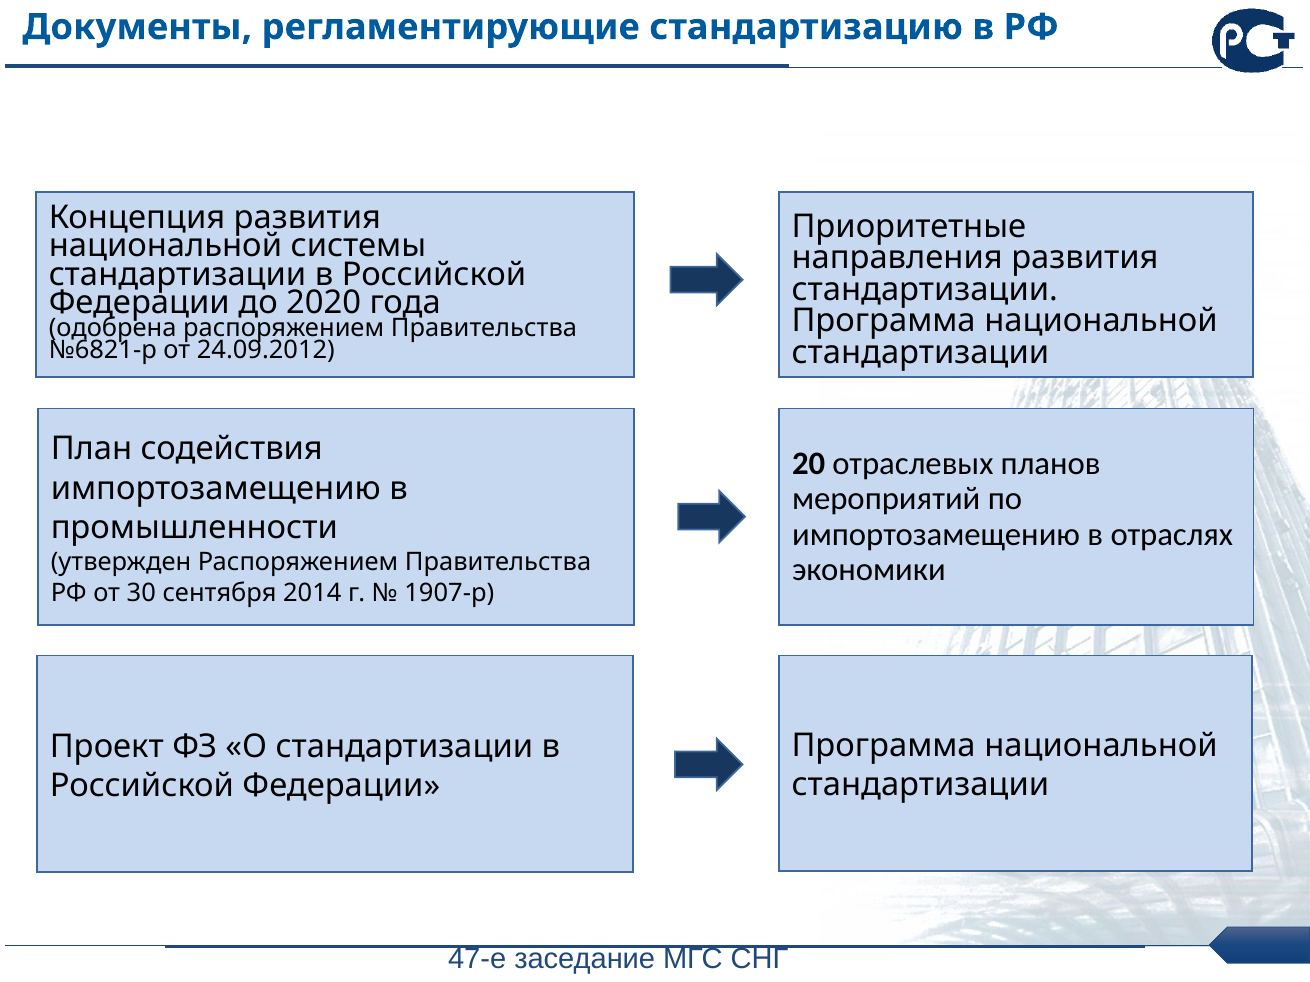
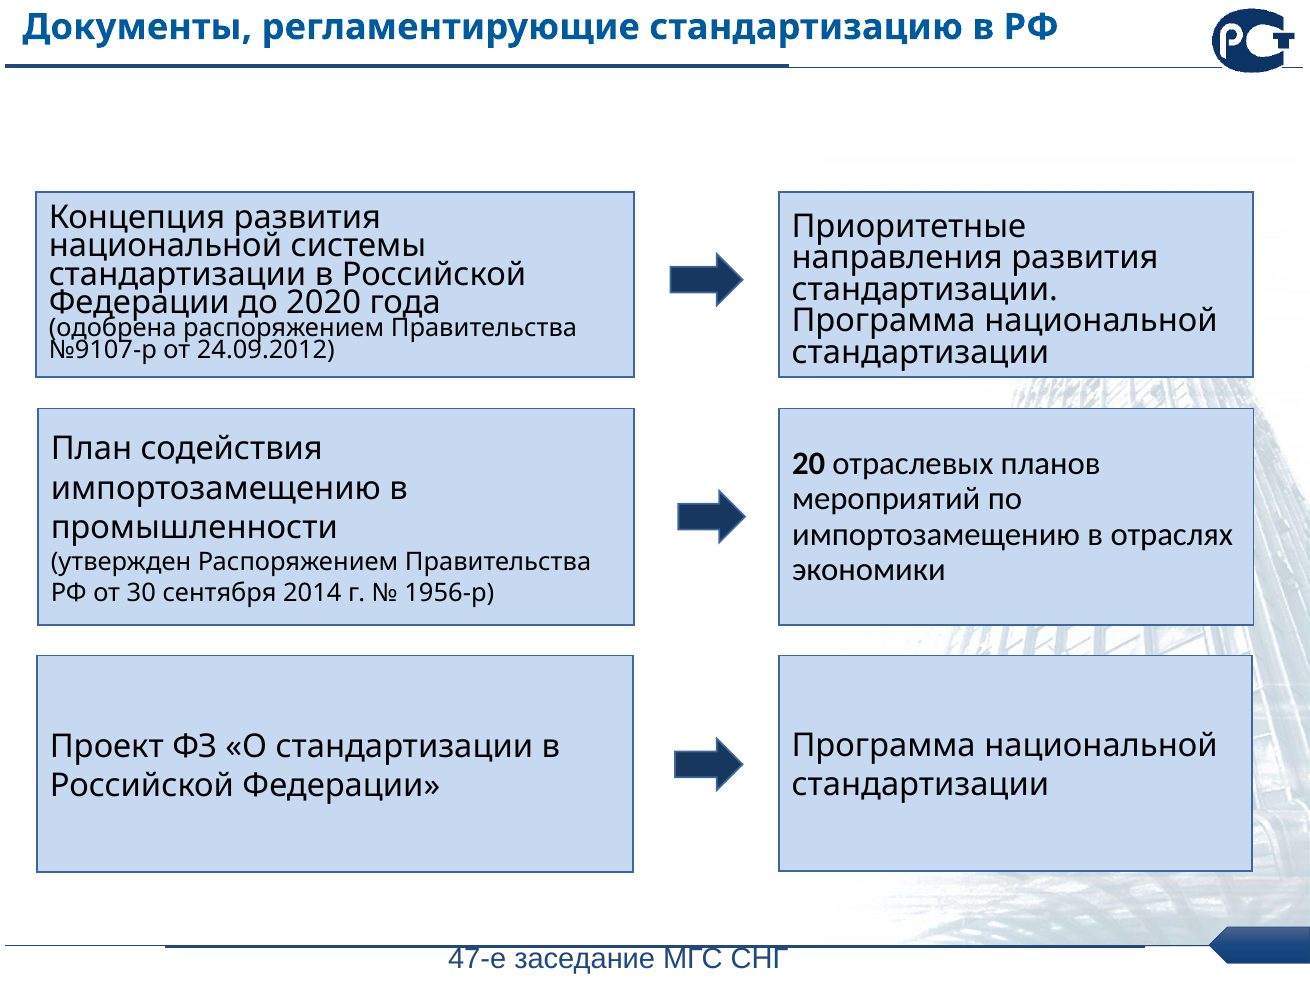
№6821-р: №6821-р -> №9107-р (103, 351)
1907-р: 1907-р -> 1956-р (449, 593)
